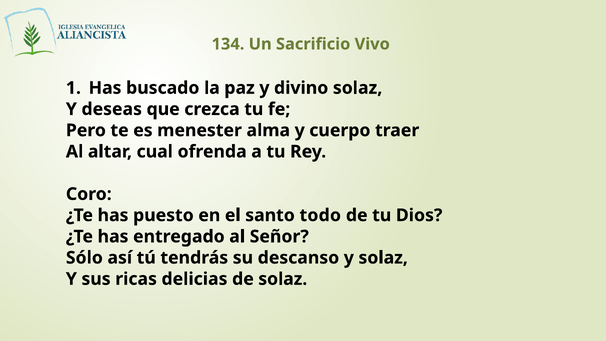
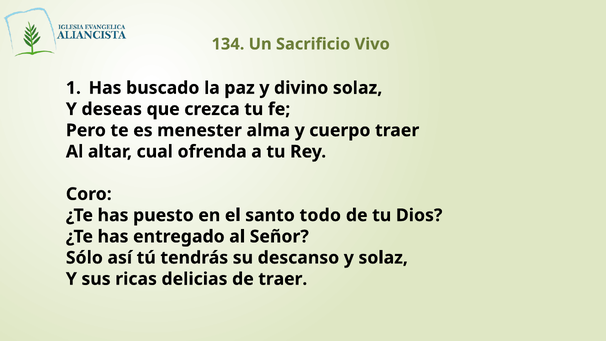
de solaz: solaz -> traer (283, 279)
